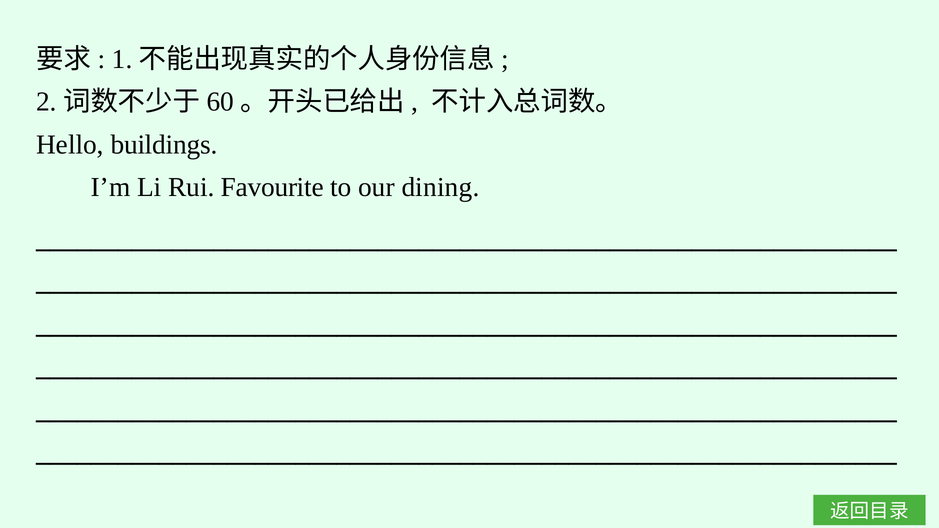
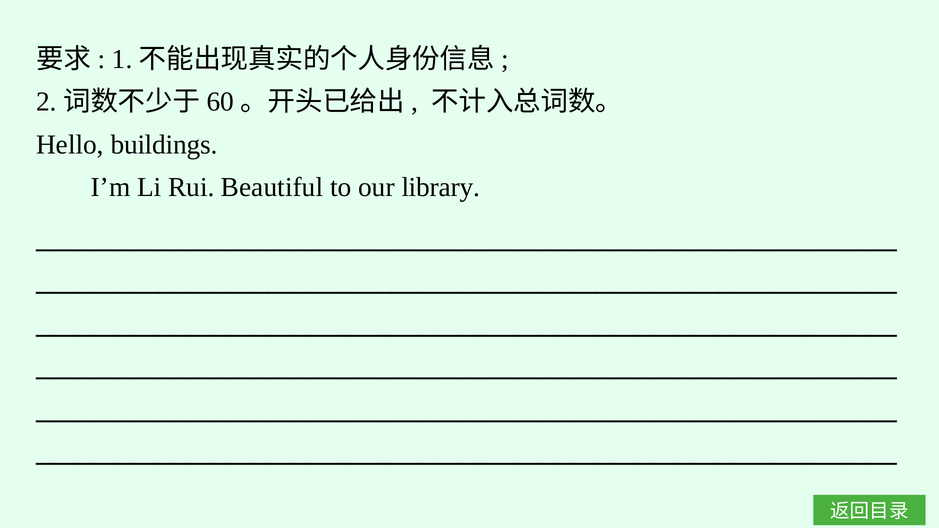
Favourite: Favourite -> Beautiful (272, 187)
dining: dining -> library (441, 187)
